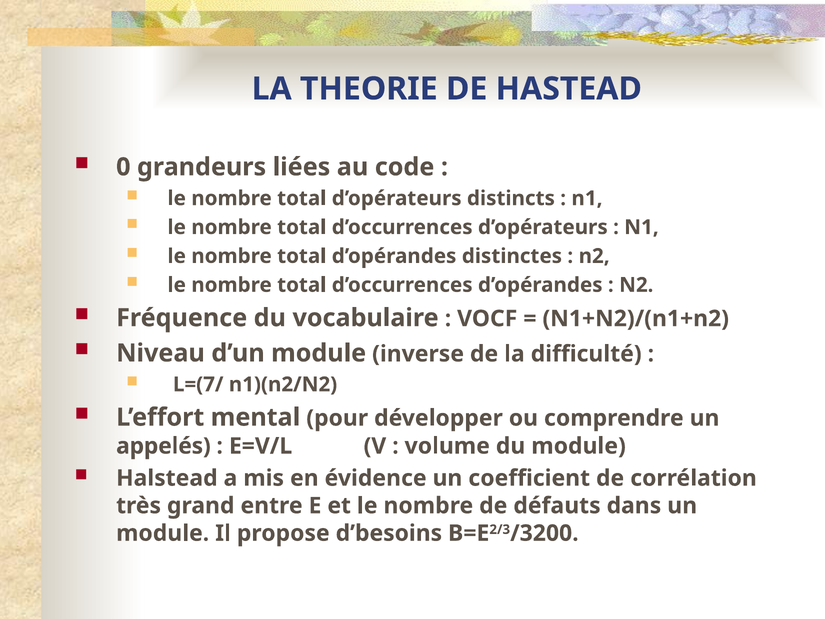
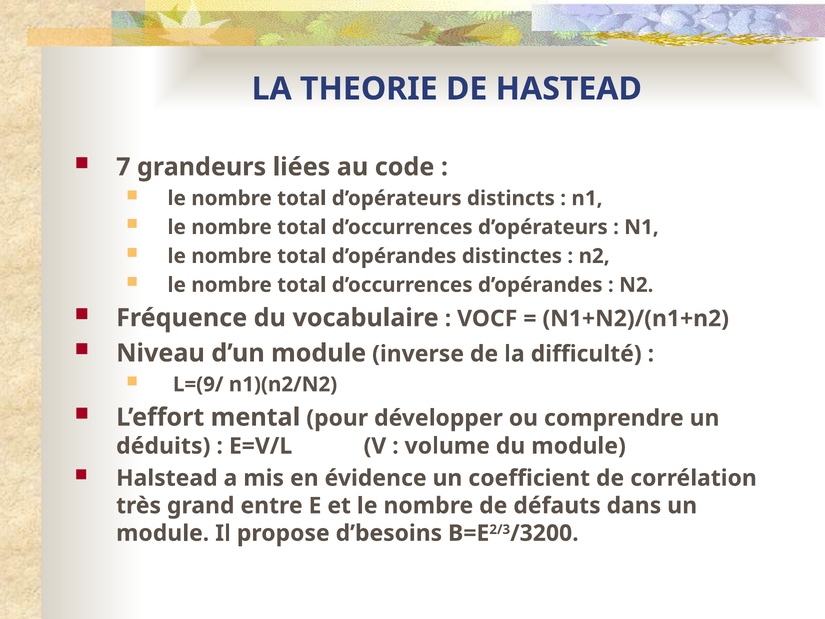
0: 0 -> 7 (123, 167)
L=(7/: L=(7/ -> L=(9/ (198, 384)
appelés: appelés -> déduits (163, 446)
